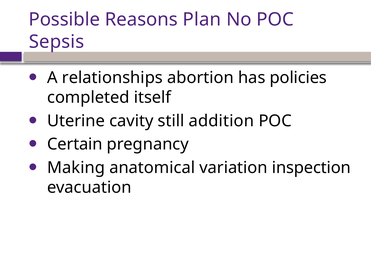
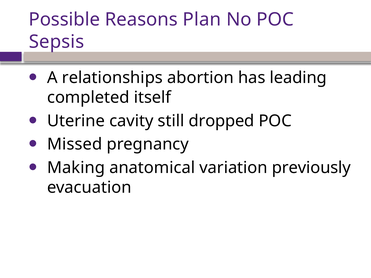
policies: policies -> leading (298, 78)
addition: addition -> dropped (222, 121)
Certain: Certain -> Missed (75, 144)
inspection: inspection -> previously (311, 168)
